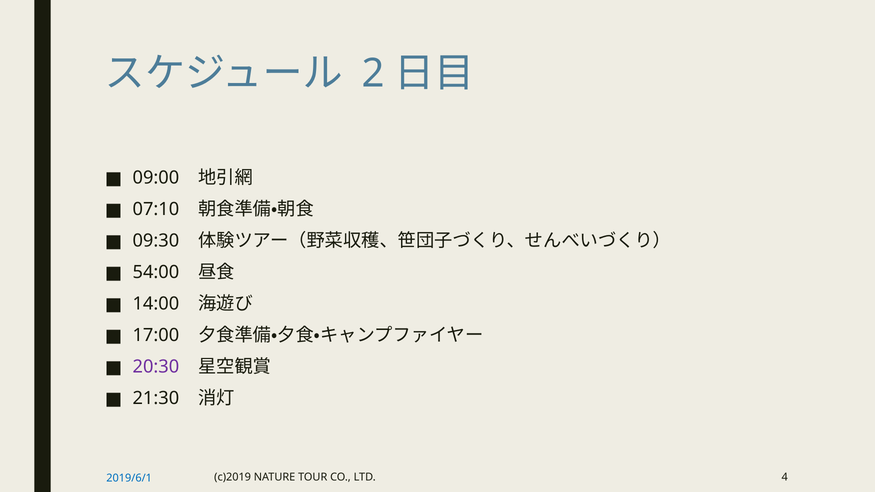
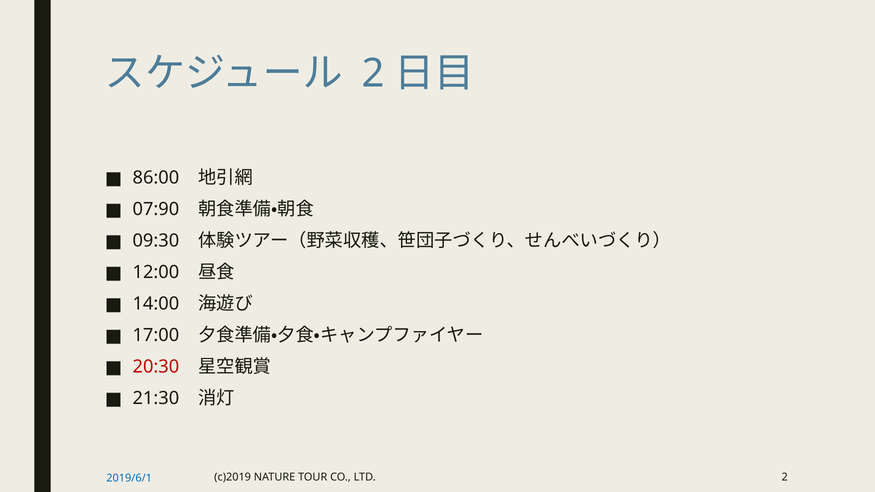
09:00: 09:00 -> 86:00 (156, 178)
07:10: 07:10 -> 07:90 (156, 209)
54:00: 54:00 -> 12:00 (156, 272)
20:30 colour: purple -> red (156, 367)
LTD 4: 4 -> 2 (785, 478)
